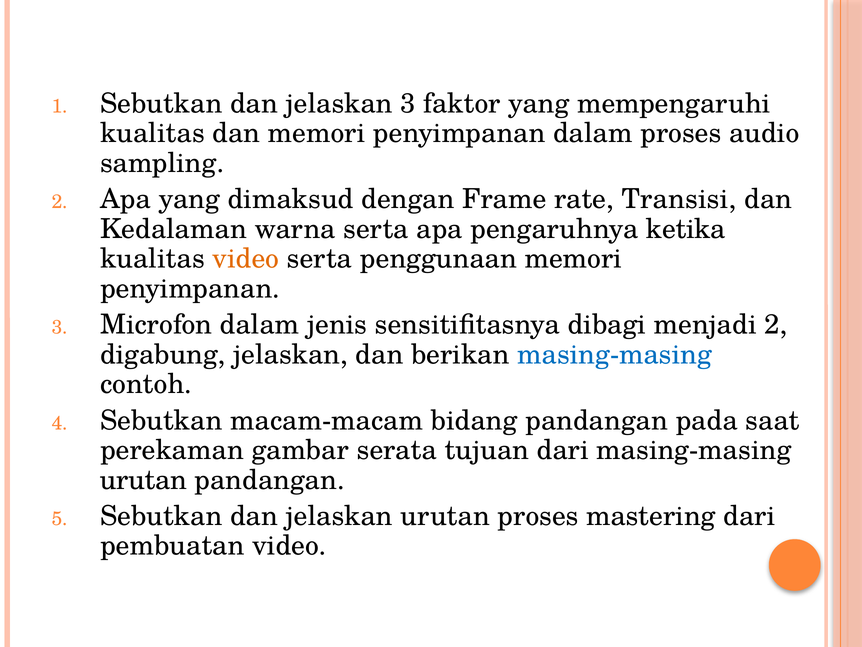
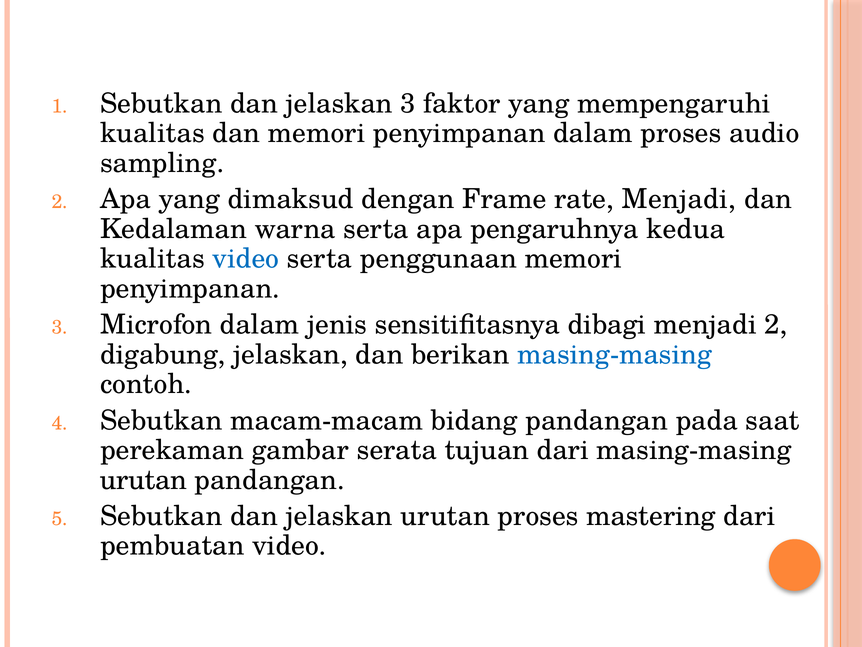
rate Transisi: Transisi -> Menjadi (679, 199)
ketika: ketika -> kedua (686, 229)
video colour: orange -> blue (246, 259)
